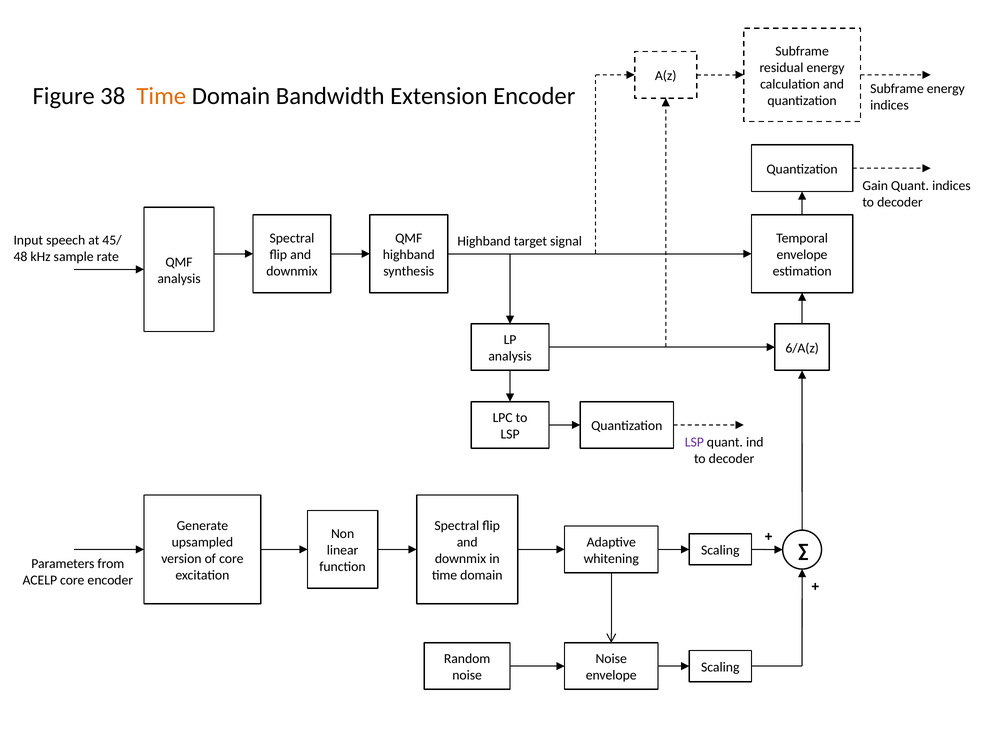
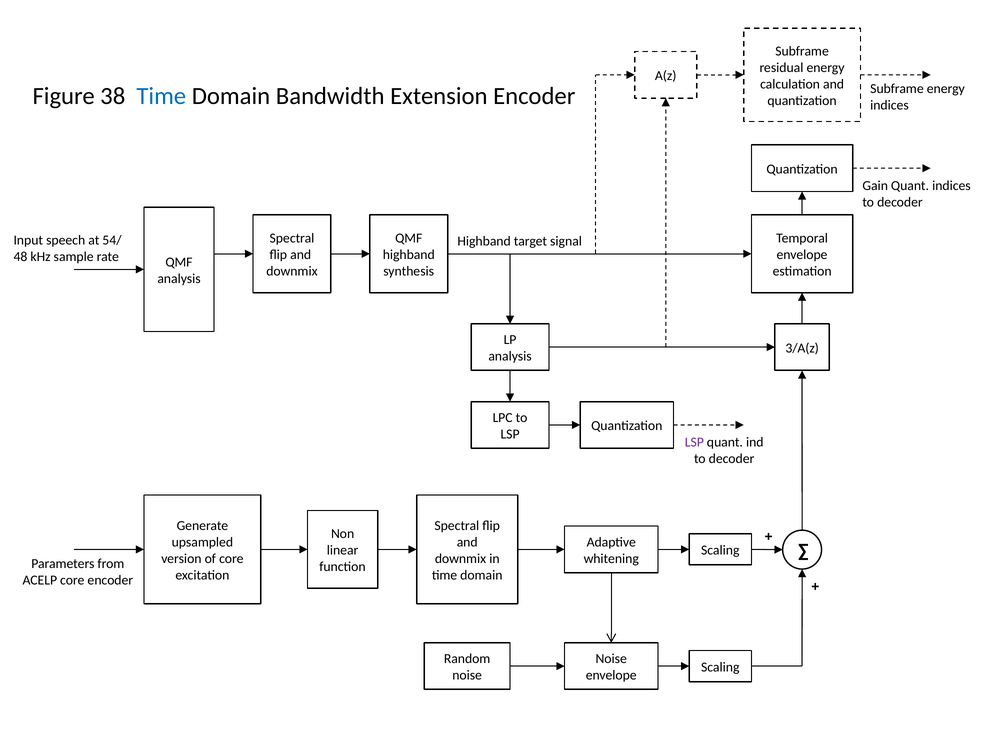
Time colour: orange -> blue (161, 96)
45/: 45/ -> 54/ (112, 240)
6/A(z: 6/A(z -> 3/A(z (802, 348)
